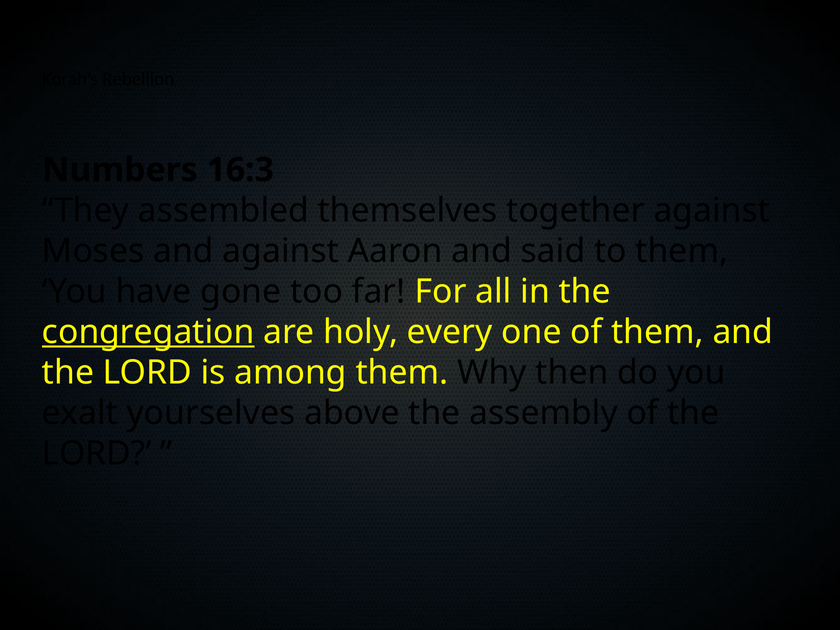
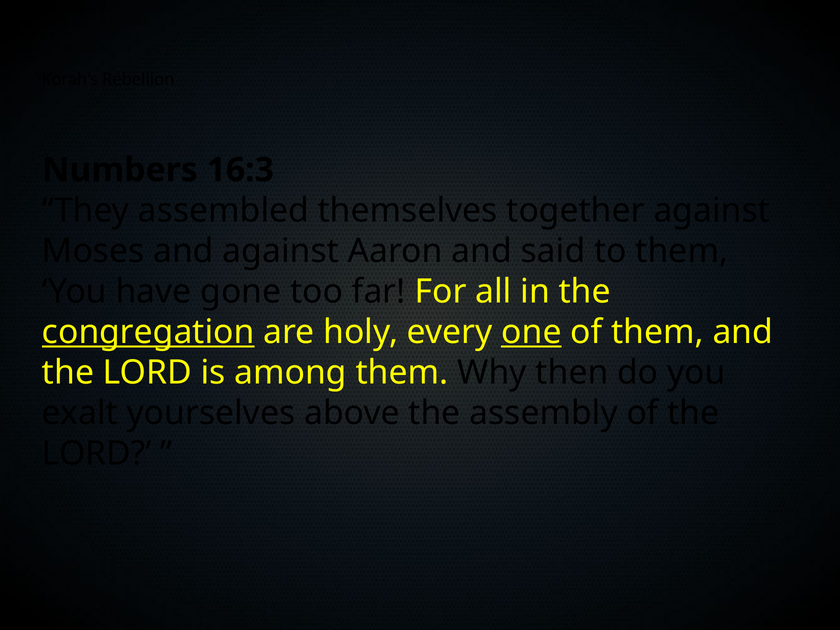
one underline: none -> present (531, 332)
